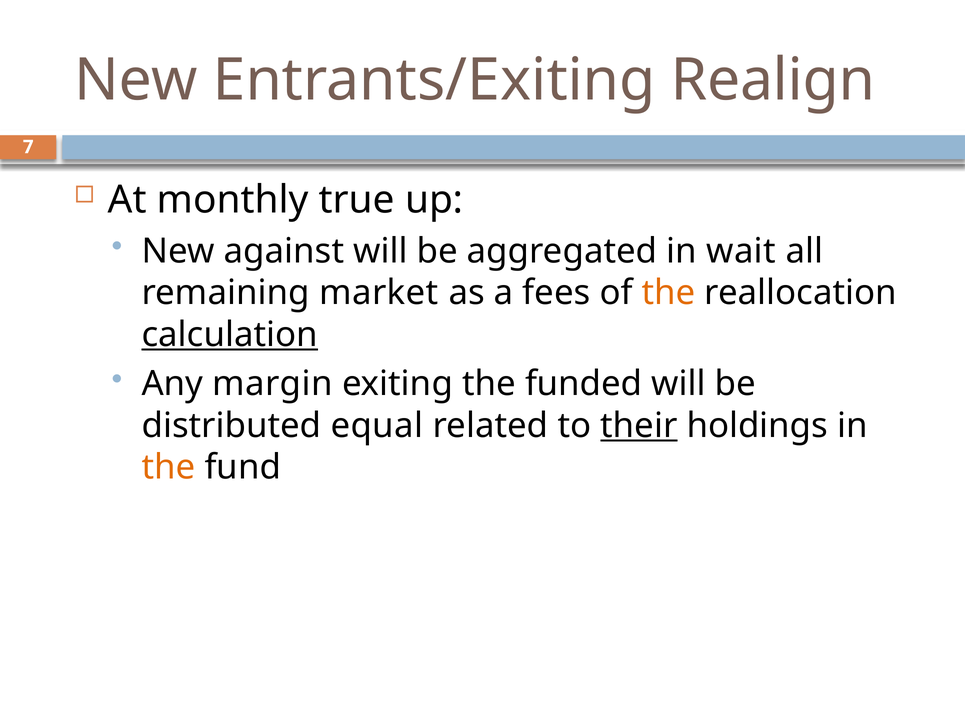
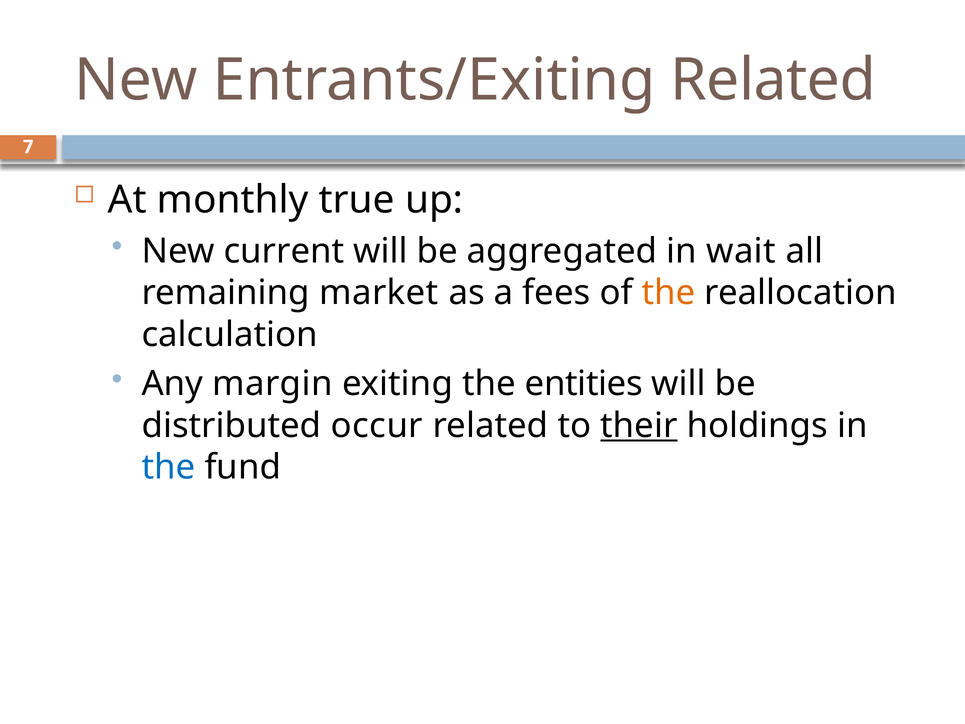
Entrants/Exiting Realign: Realign -> Related (773, 80)
against: against -> current (284, 251)
calculation underline: present -> none (230, 335)
funded: funded -> entities (584, 384)
equal: equal -> occur (377, 426)
the colour: orange -> blue (169, 467)
